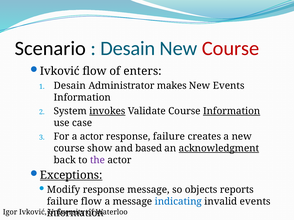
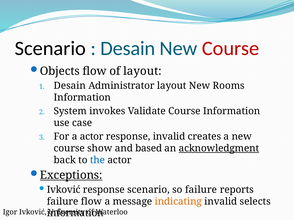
Ivković: Ivković -> Objects (60, 71)
of enters: enters -> layout (142, 71)
Administrator makes: makes -> layout (172, 86)
New Events: Events -> Rooms (229, 86)
invokes underline: present -> none (107, 111)
Information underline: present -> none (232, 111)
response failure: failure -> invalid (169, 137)
the colour: purple -> blue (97, 160)
Modify: Modify -> Ivković (64, 190)
response message: message -> scenario (148, 190)
so objects: objects -> failure (201, 190)
indicating colour: blue -> orange (178, 202)
invalid events: events -> selects (255, 202)
